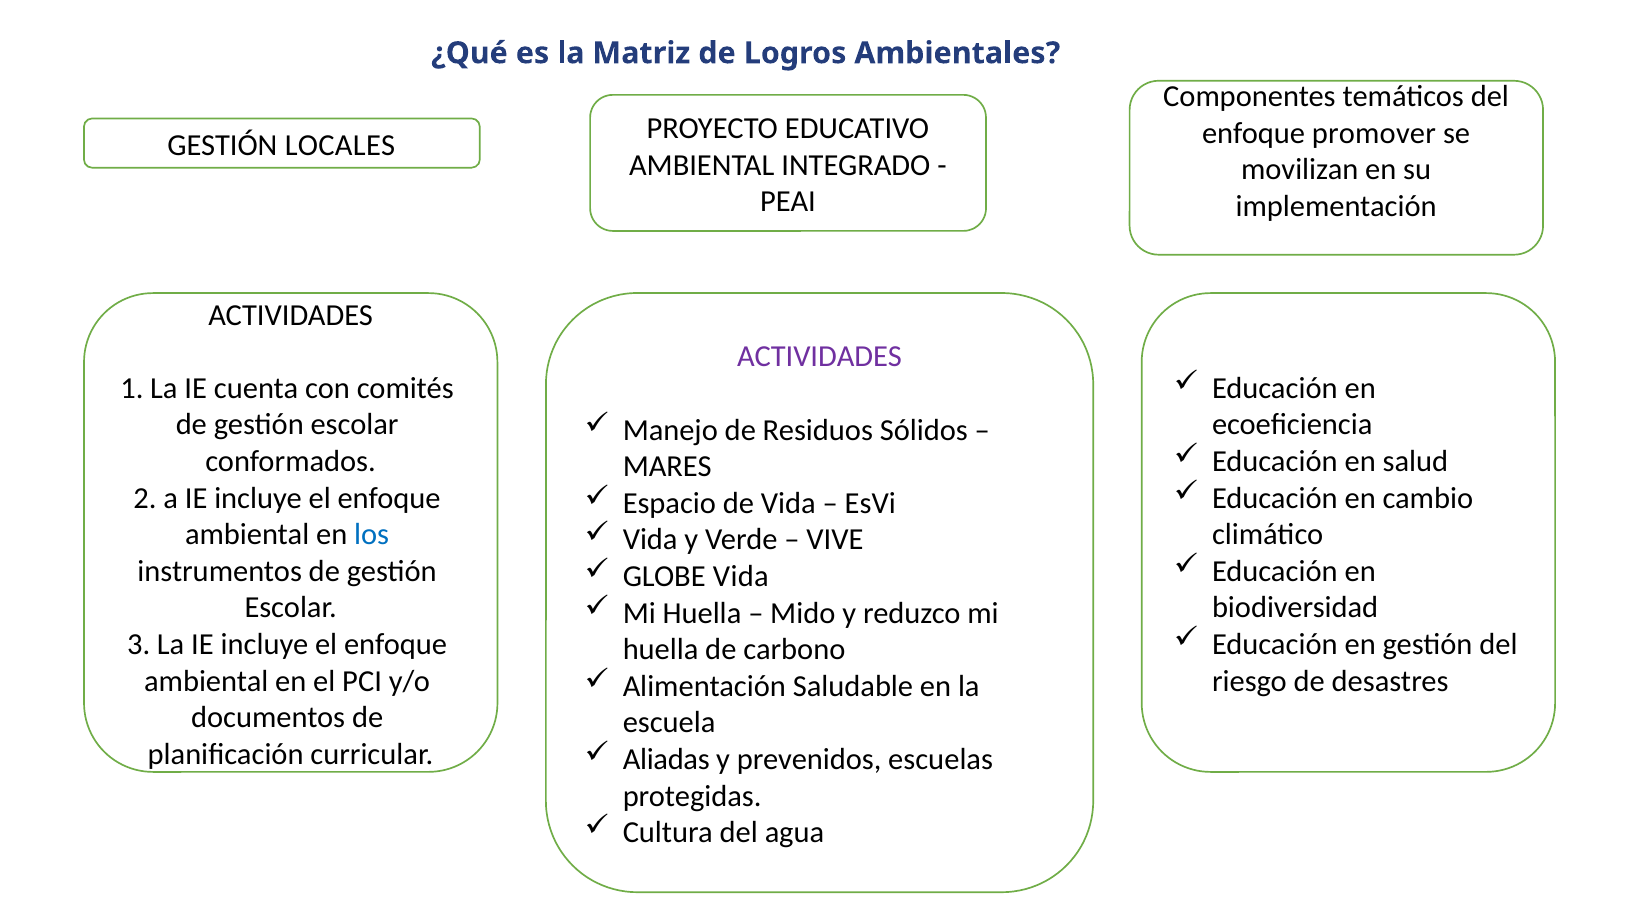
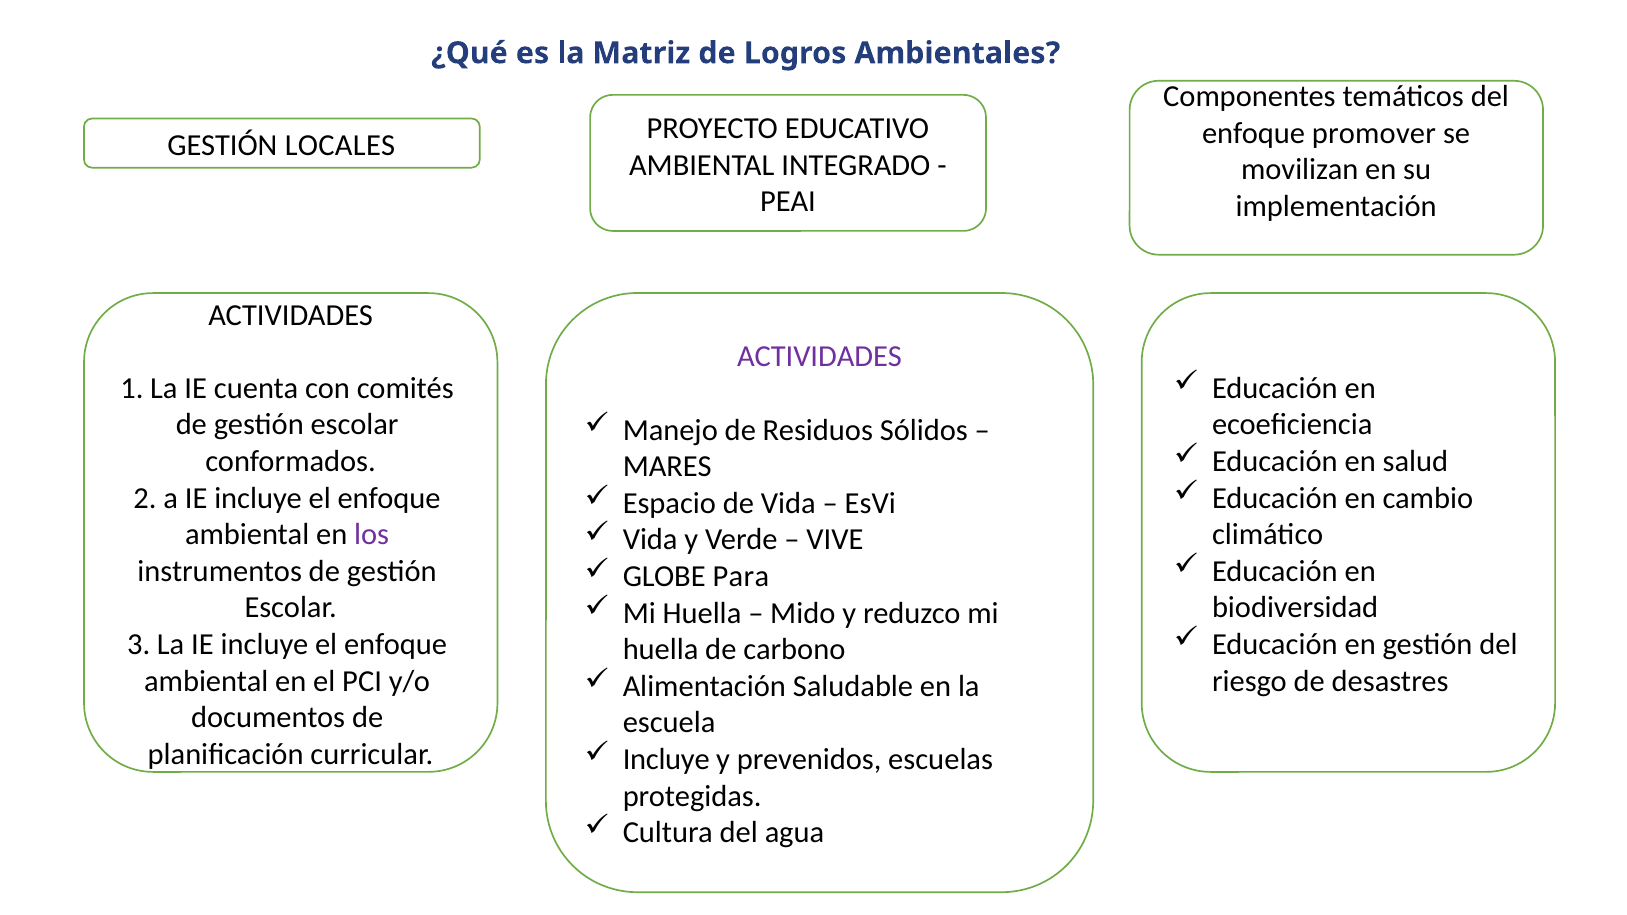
los colour: blue -> purple (372, 535)
GLOBE Vida: Vida -> Para (741, 577)
Aliadas: Aliadas -> Incluye (666, 760)
